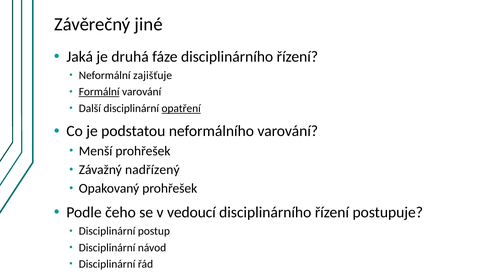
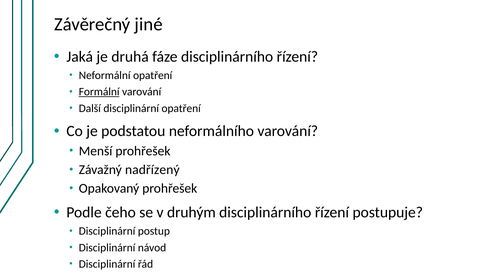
Neformální zajišťuje: zajišťuje -> opatření (153, 75)
opatření underline: present -> none (181, 108)
vedoucí: vedoucí -> druhým (191, 212)
